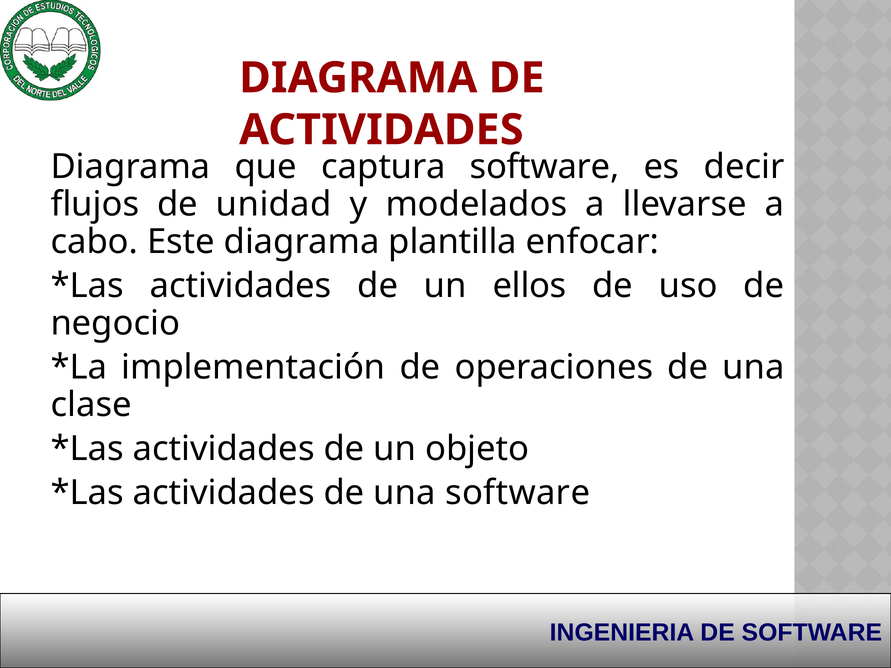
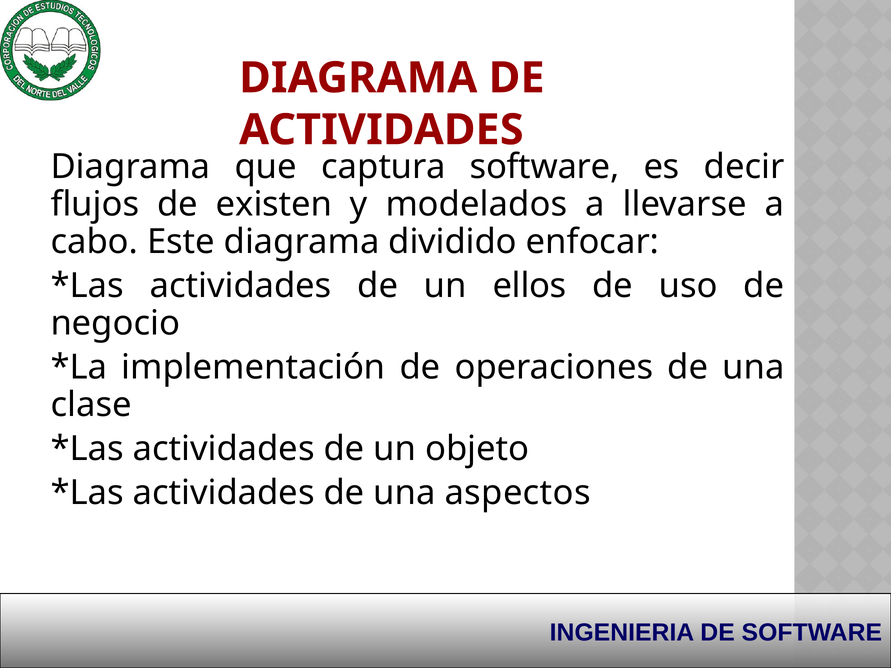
unidad: unidad -> existen (274, 204)
plantilla: plantilla -> dividido (453, 242)
una software: software -> aspectos (518, 493)
